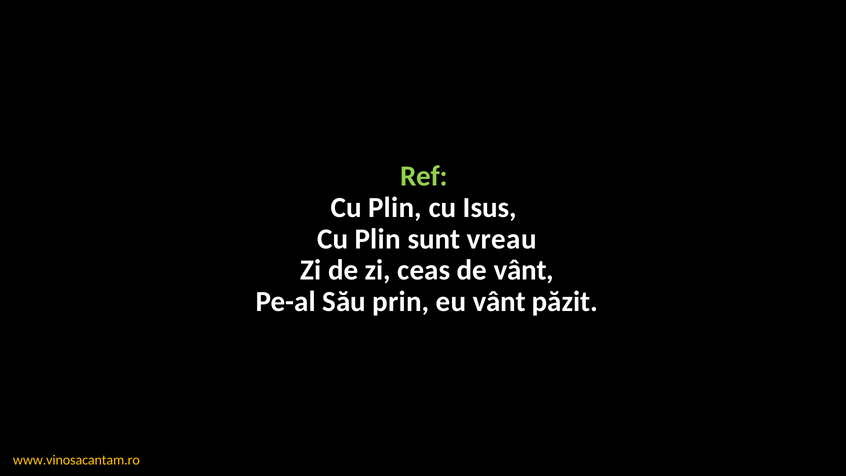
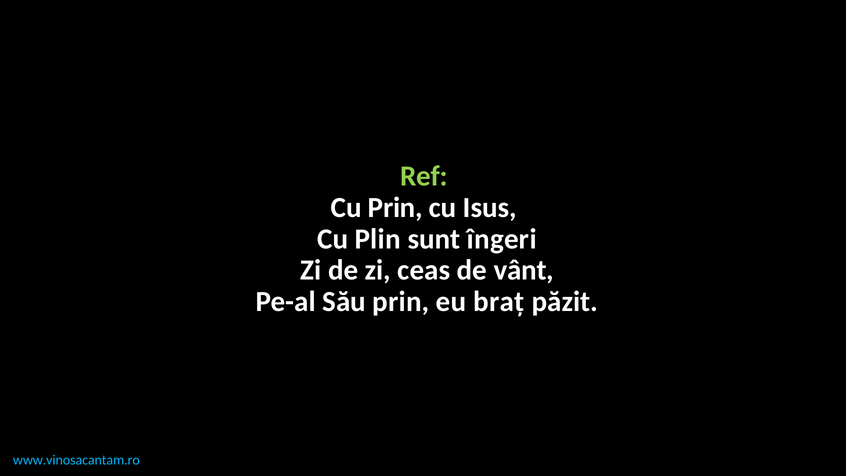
Plin: Plin -> Prin (395, 208)
vreau: vreau -> îngeri (502, 239)
eu vânt: vânt -> braț (499, 302)
www.vinosacantam.ro colour: yellow -> light blue (76, 460)
